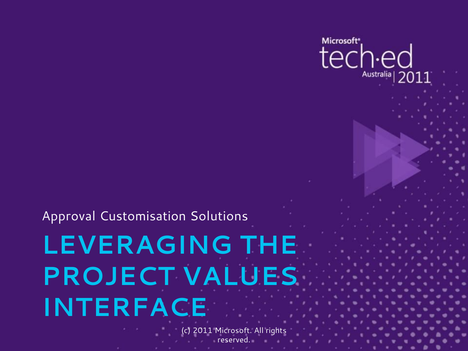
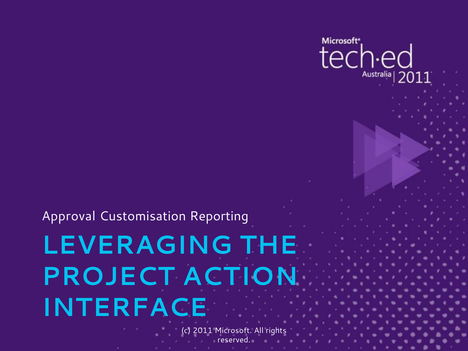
Solutions: Solutions -> Reporting (219, 216)
VALUES: VALUES -> ACTION (240, 276)
